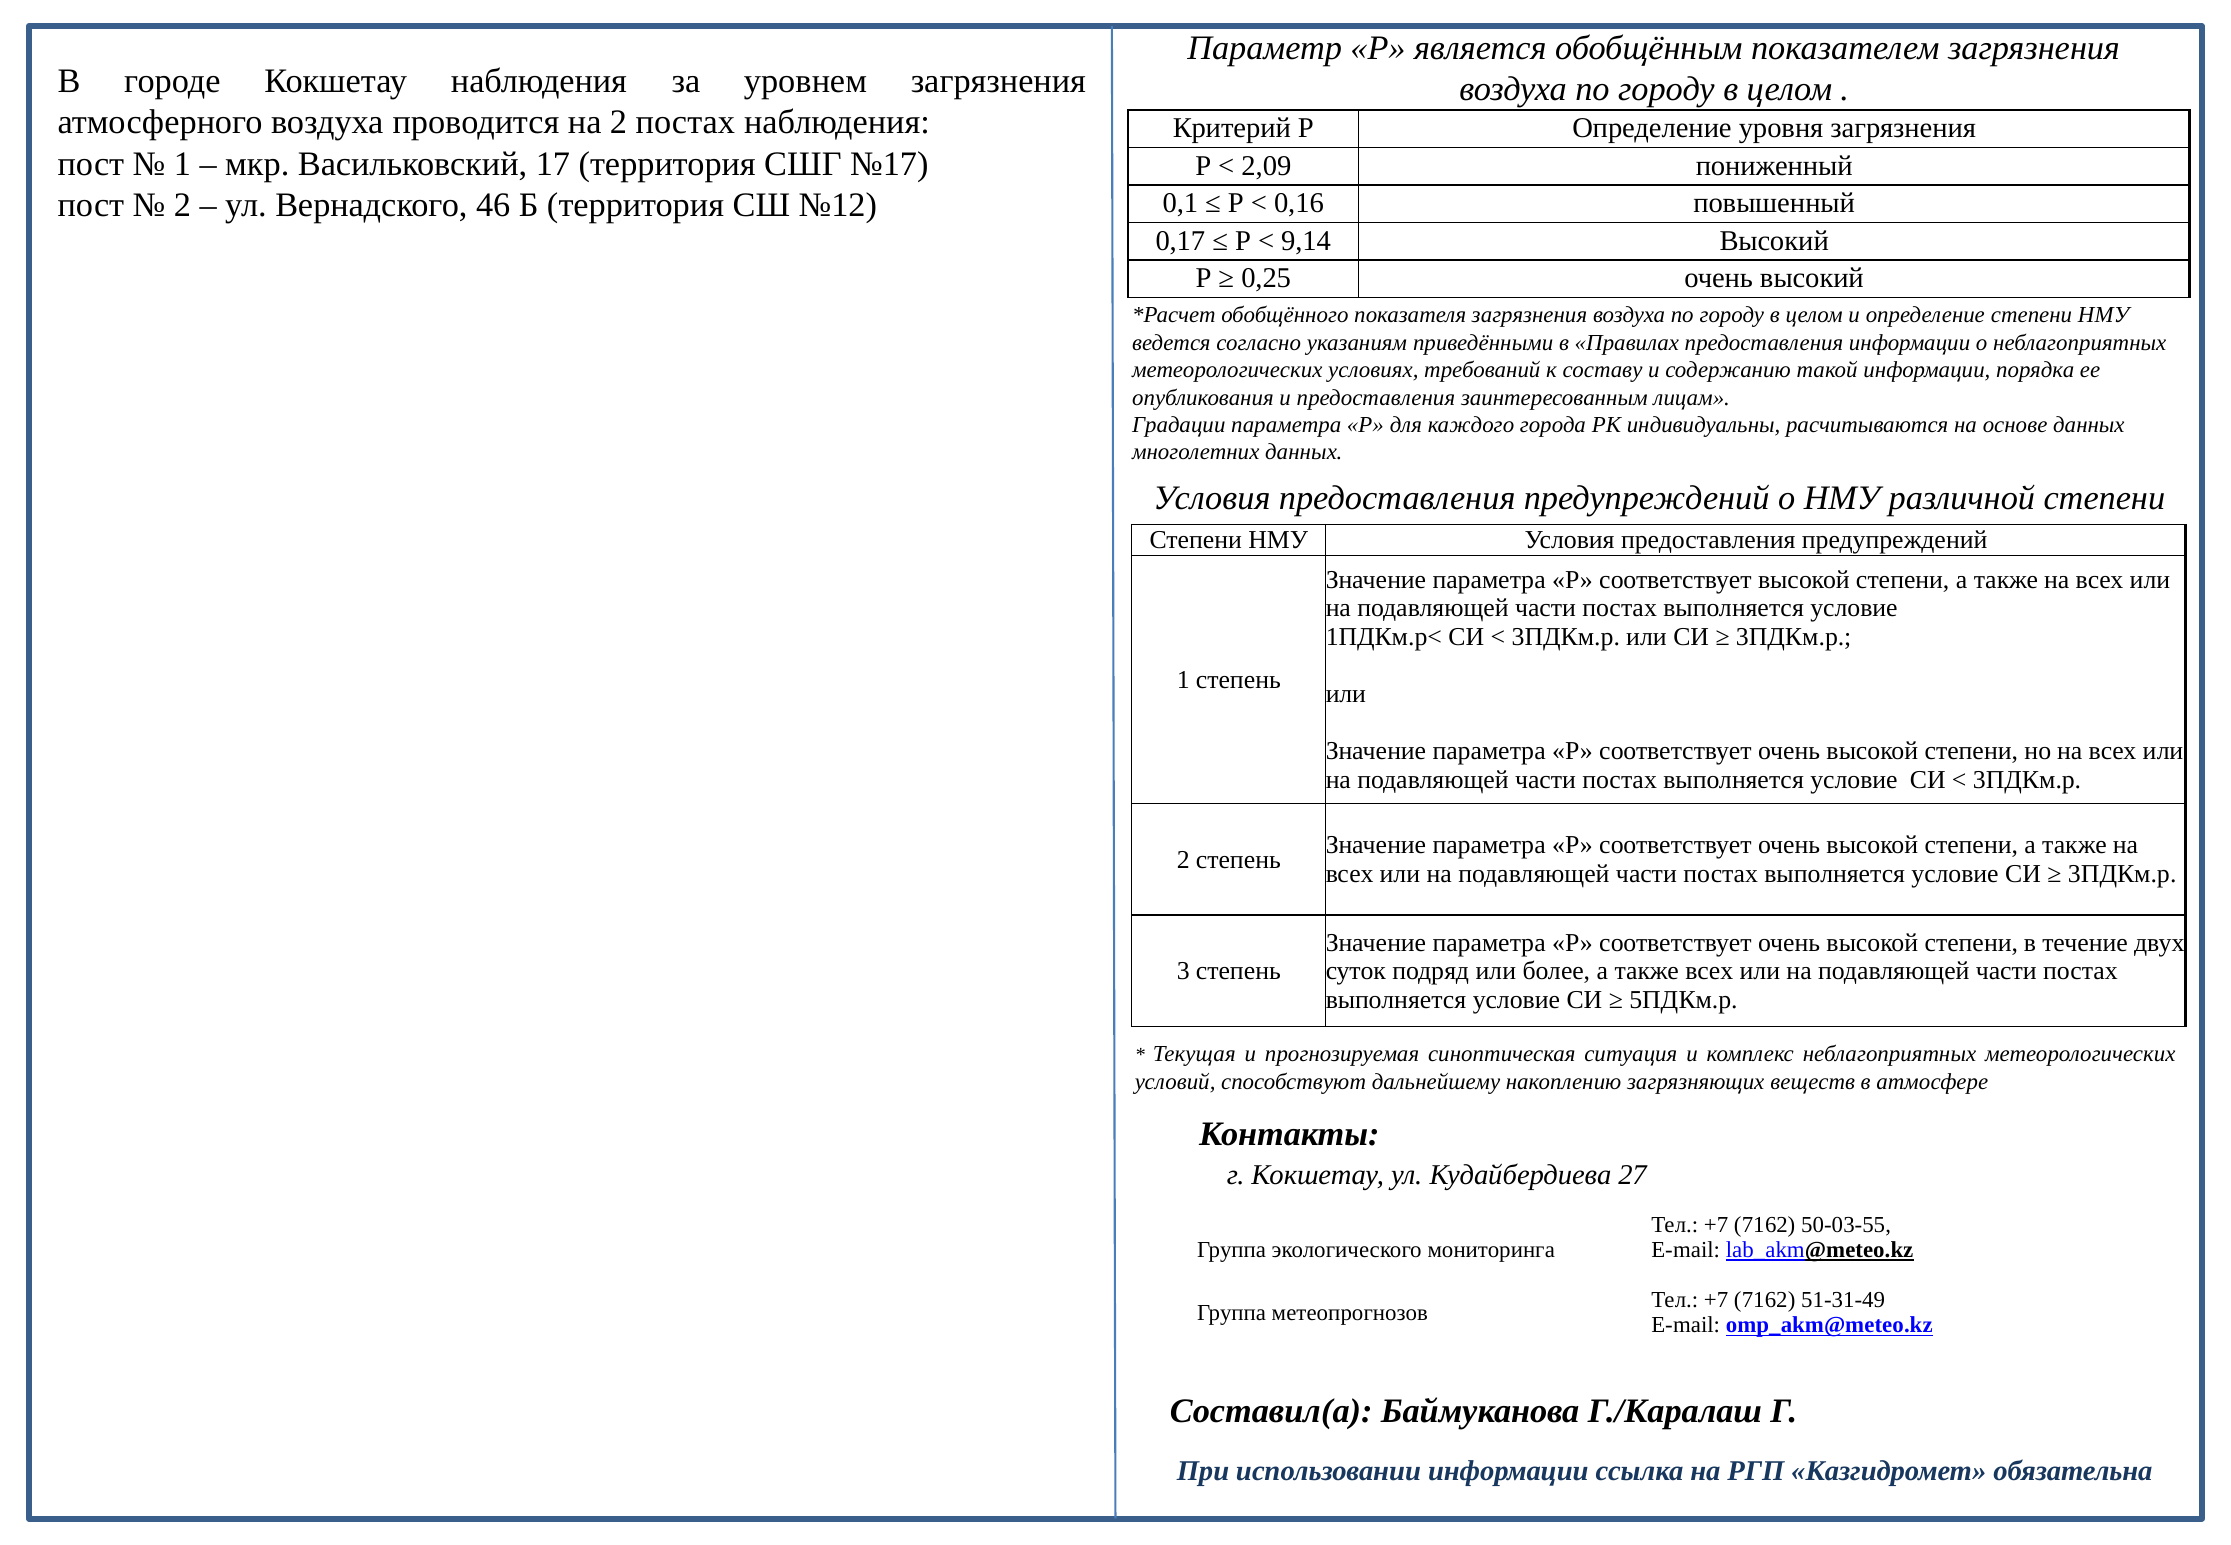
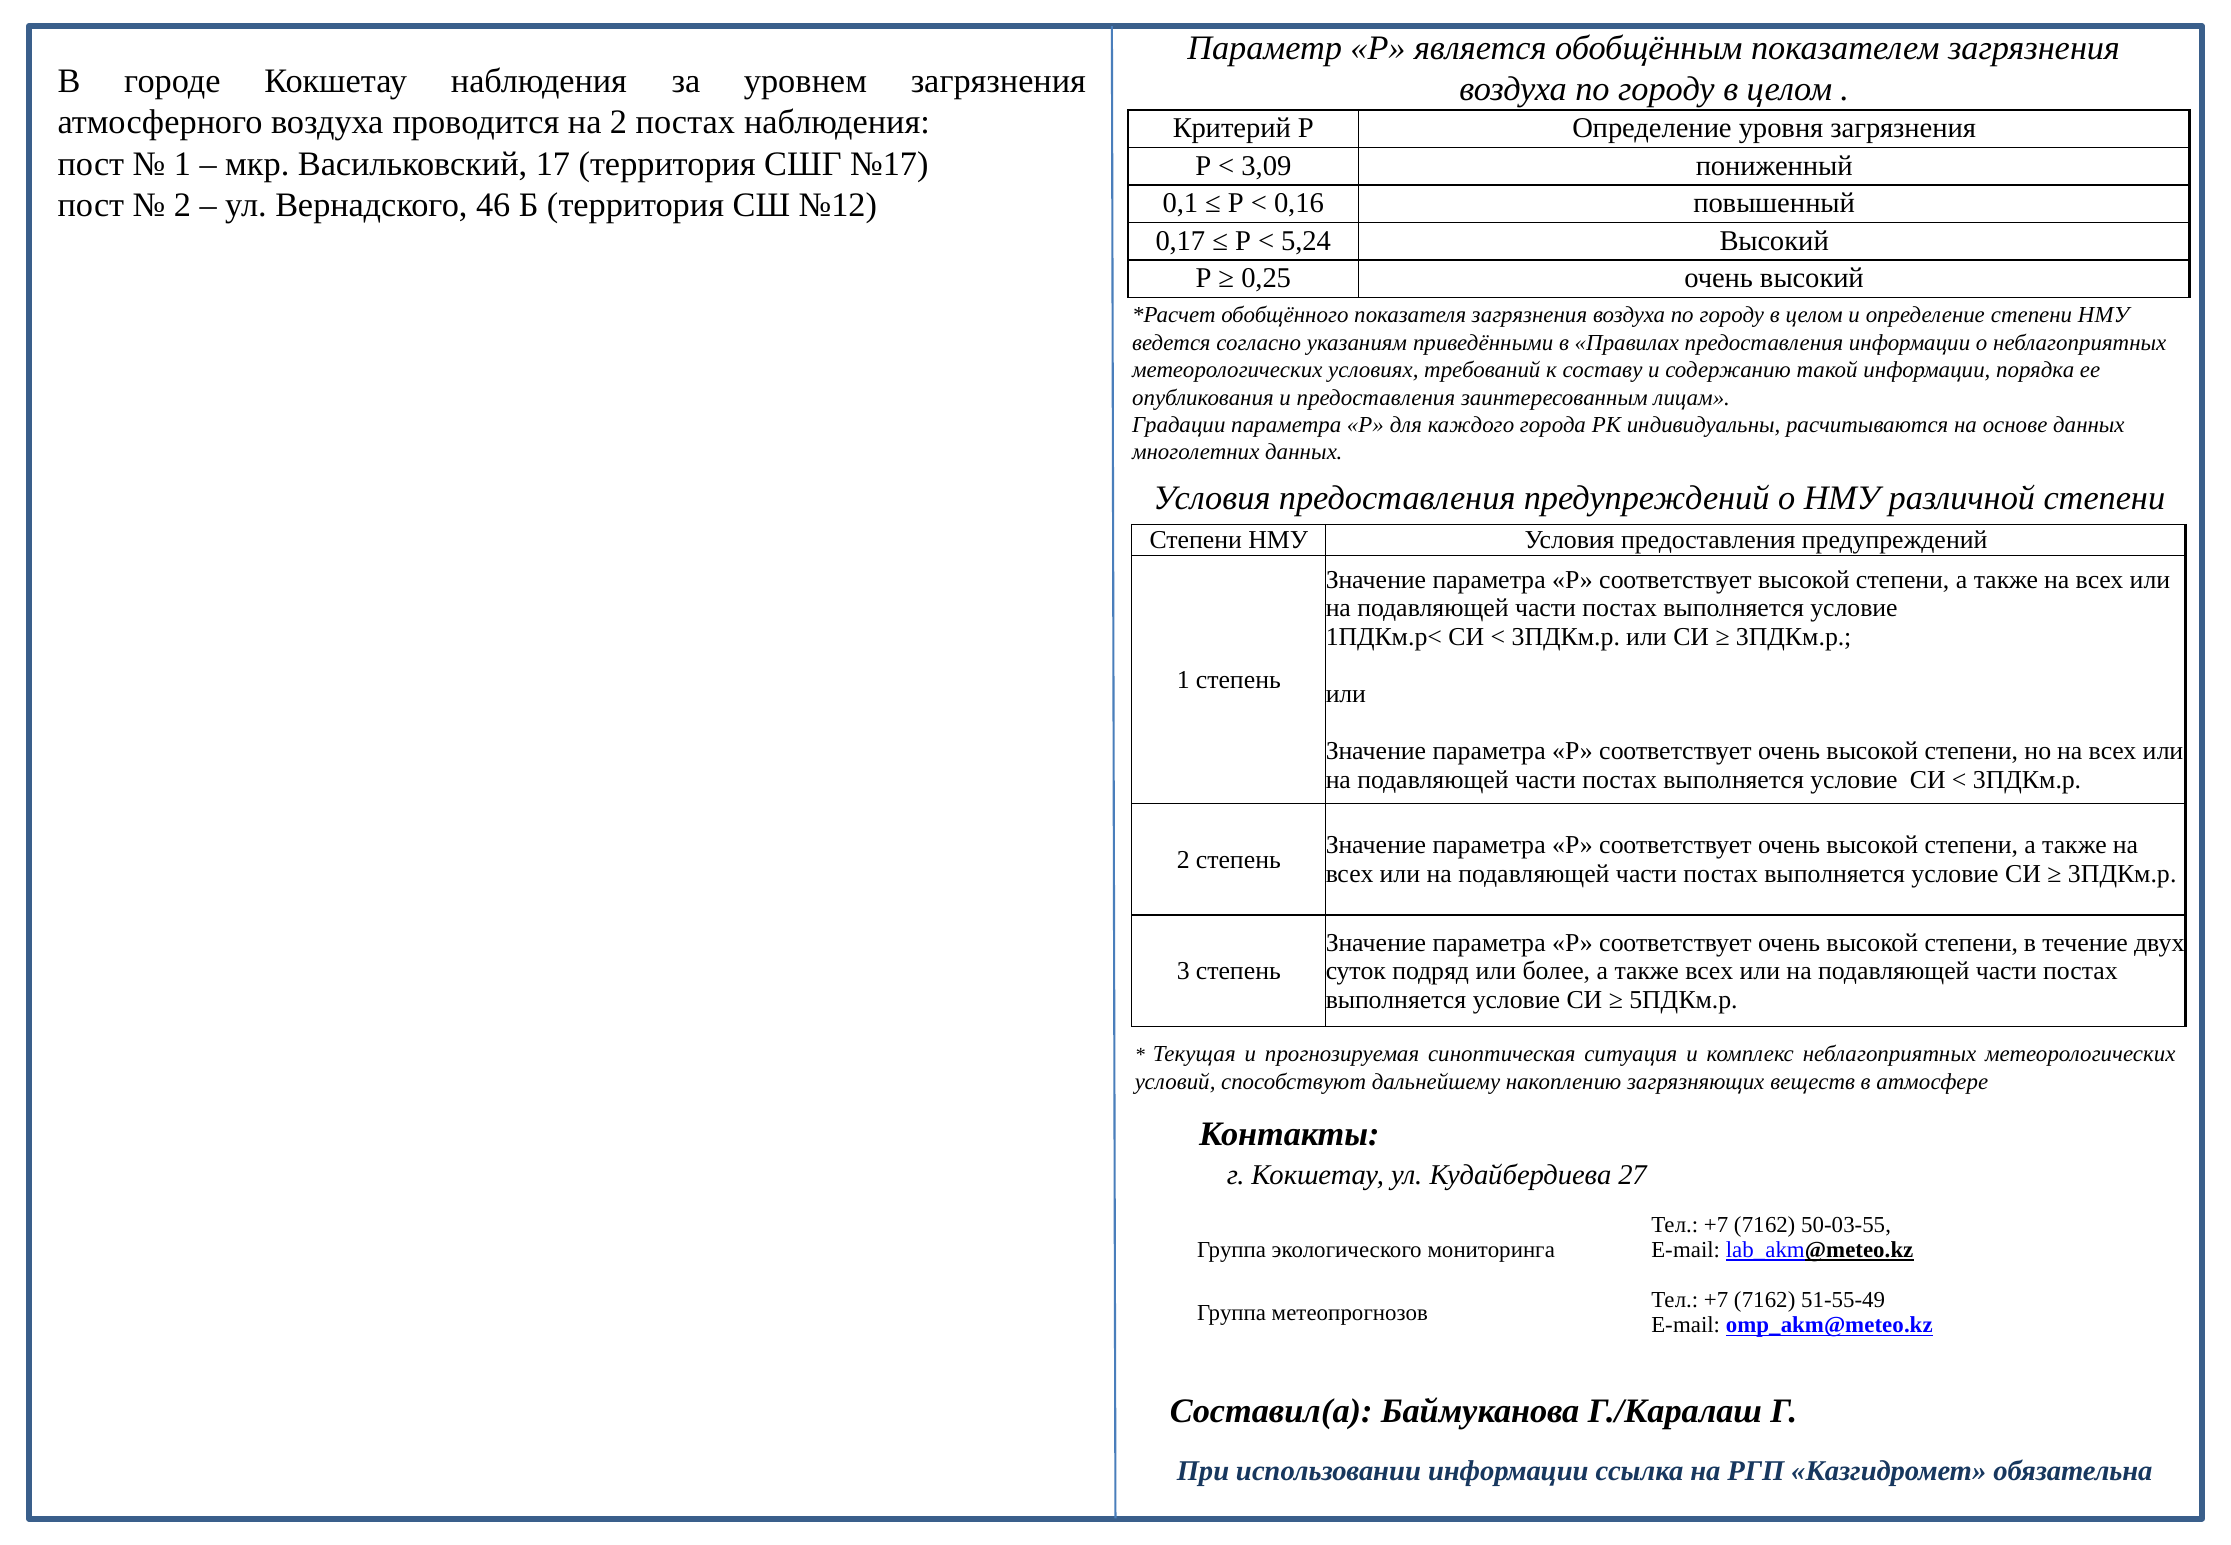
2,09: 2,09 -> 3,09 (1266, 166)
9,14: 9,14 -> 5,24 (1306, 241)
51-31-49: 51-31-49 -> 51-55-49 (1843, 1300)
